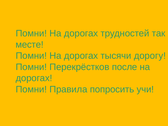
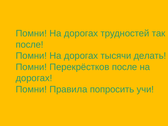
месте: месте -> после (30, 45)
дорогу: дорогу -> делать (150, 56)
